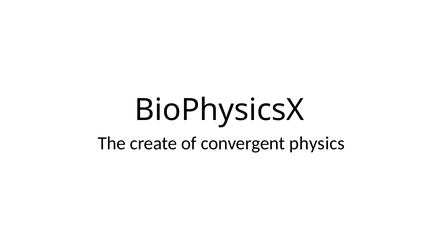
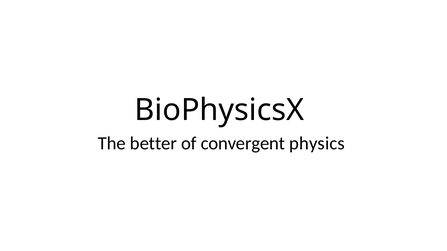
create: create -> better (153, 144)
